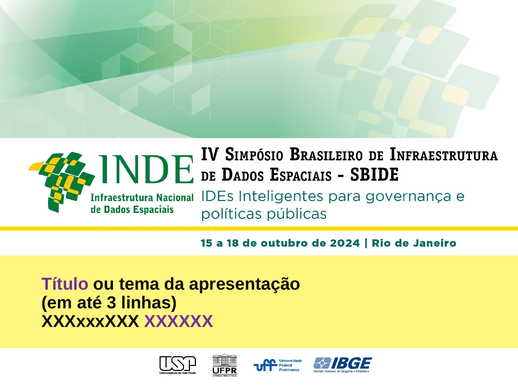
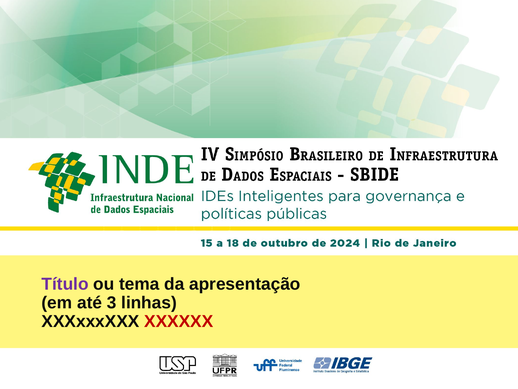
XXXXXX colour: purple -> red (179, 321)
